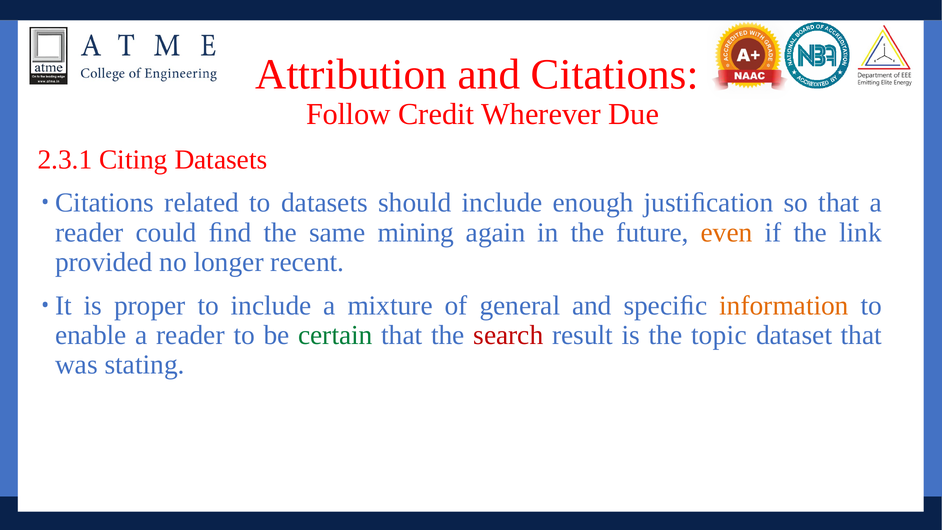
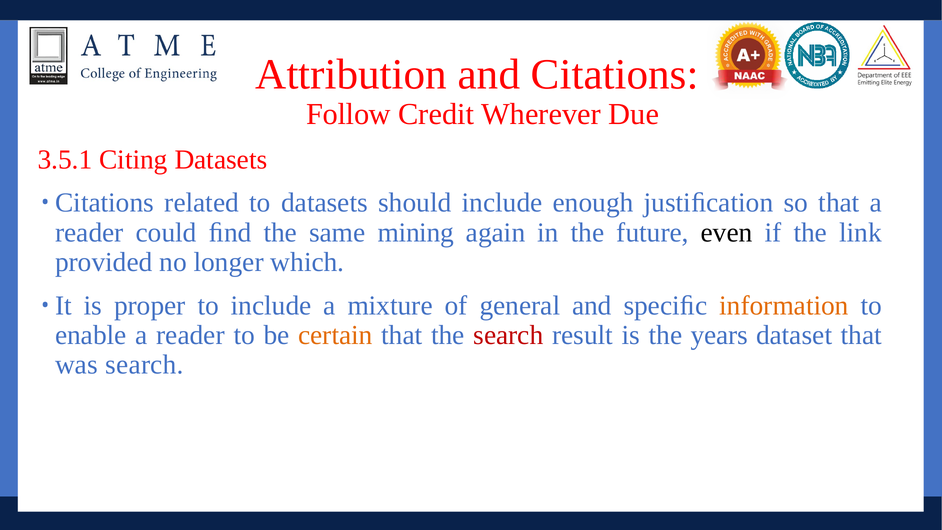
2.3.1: 2.3.1 -> 3.5.1 (65, 159)
even colour: orange -> black (727, 232)
recent: recent -> which (307, 262)
certain colour: green -> orange (335, 335)
topic: topic -> years (719, 335)
was stating: stating -> search (144, 365)
